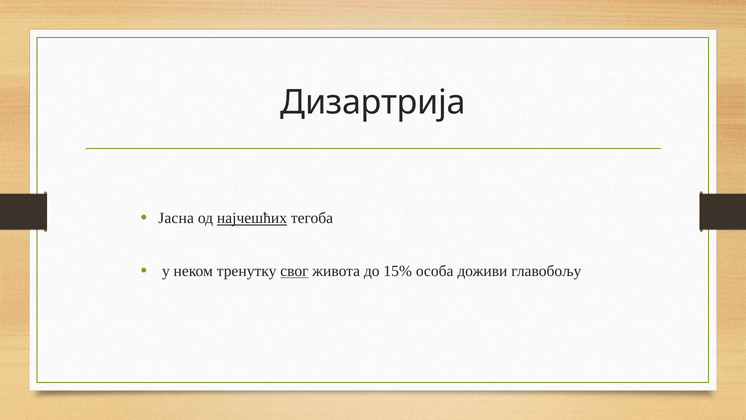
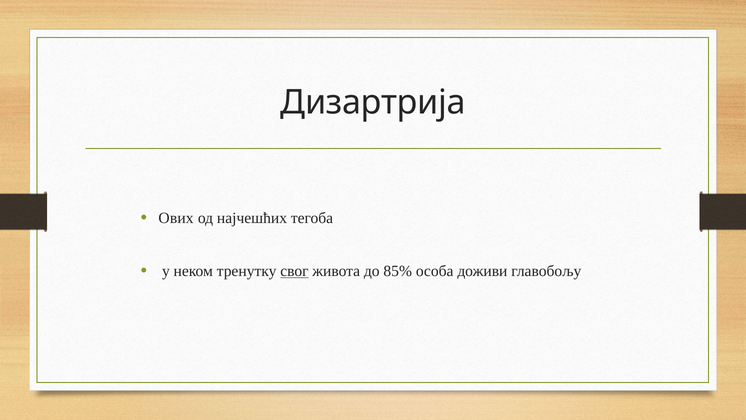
Јасна: Јасна -> Ових (176, 218)
најчешћих underline: present -> none (252, 218)
15%: 15% -> 85% (398, 271)
